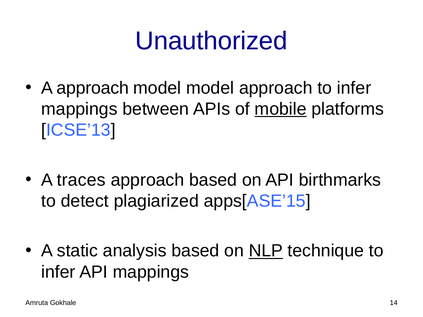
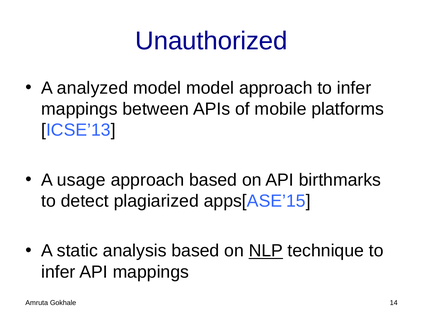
A approach: approach -> analyzed (93, 88)
mobile underline: present -> none (281, 109)
traces: traces -> usage (81, 180)
